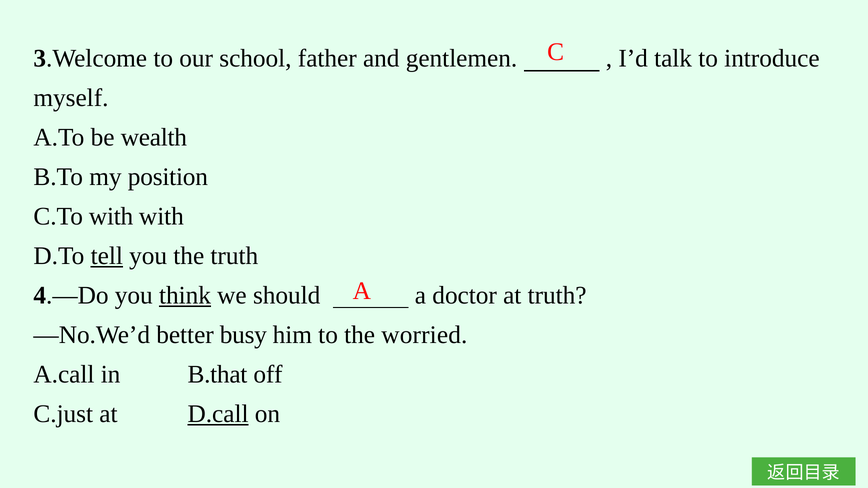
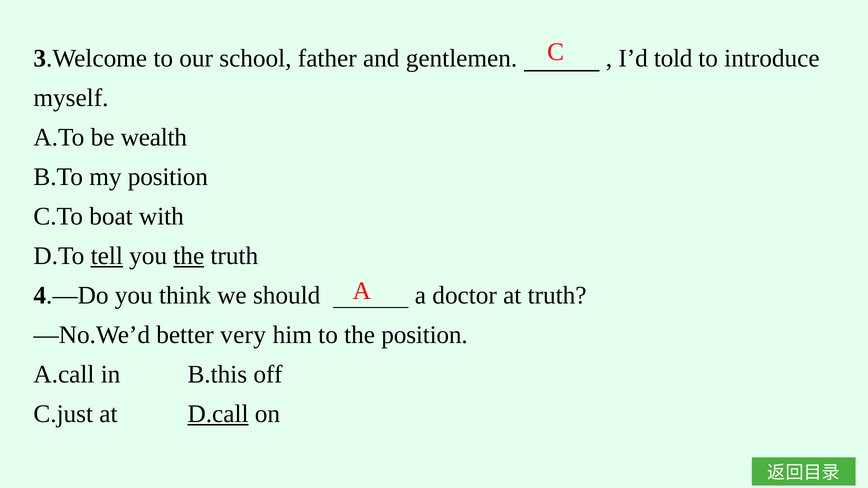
talk: talk -> told (673, 59)
C.To with: with -> boat (111, 217)
the underline: none -> present (189, 256)
think underline: present -> none (185, 296)
busy: busy -> very (243, 335)
the worried: worried -> position (425, 335)
B.that: B.that -> B.this (217, 375)
